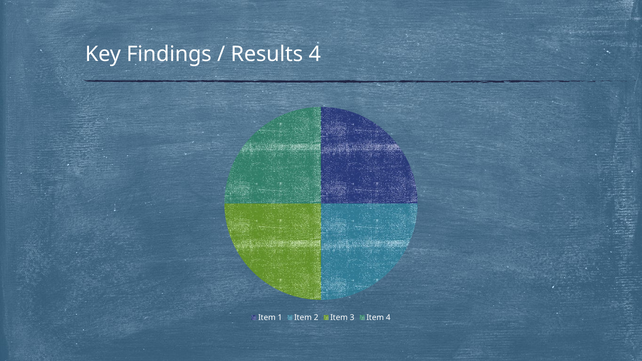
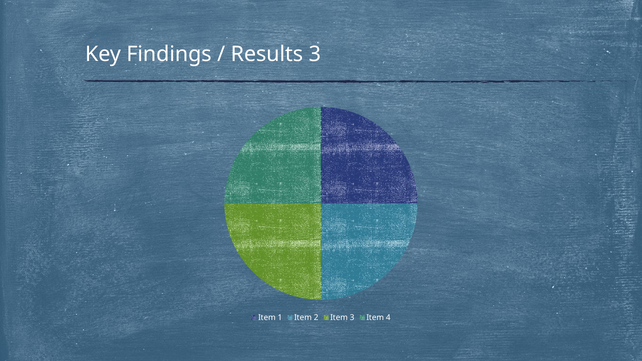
Results 4: 4 -> 3 (315, 54)
